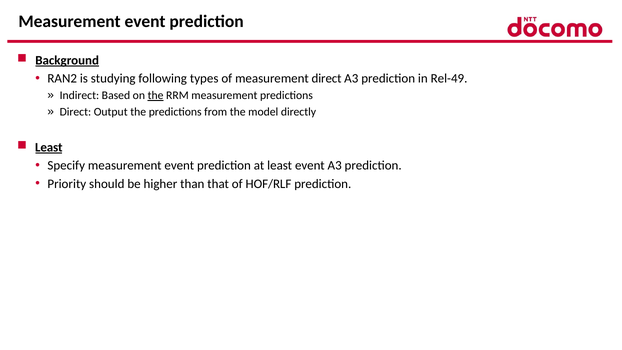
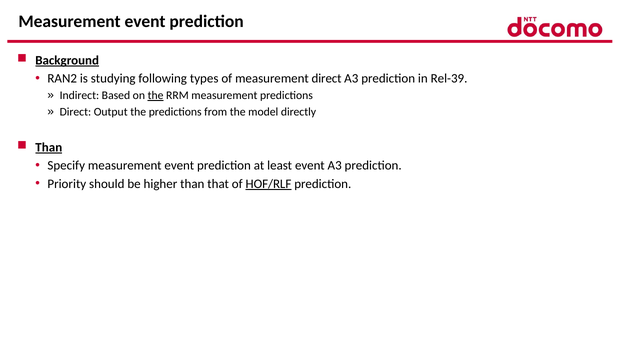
Rel-49: Rel-49 -> Rel-39 (449, 79)
Least: Least -> Than (49, 147)
HOF/RLF underline: none -> present (268, 184)
